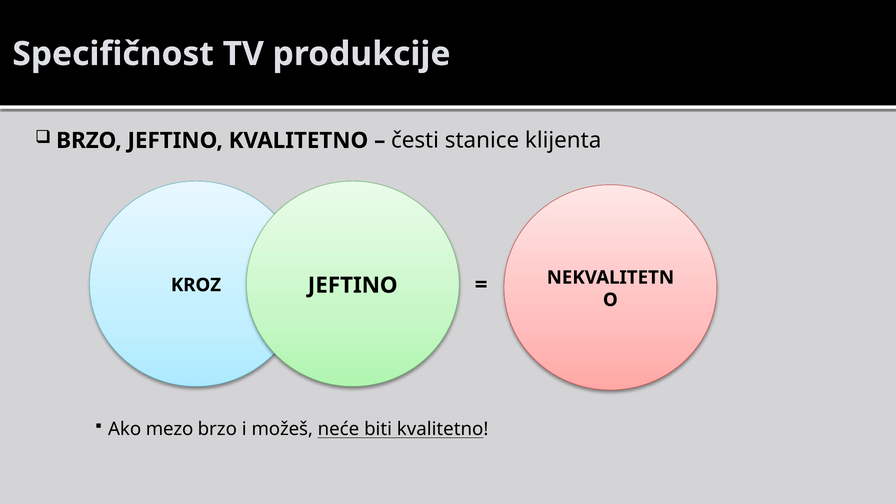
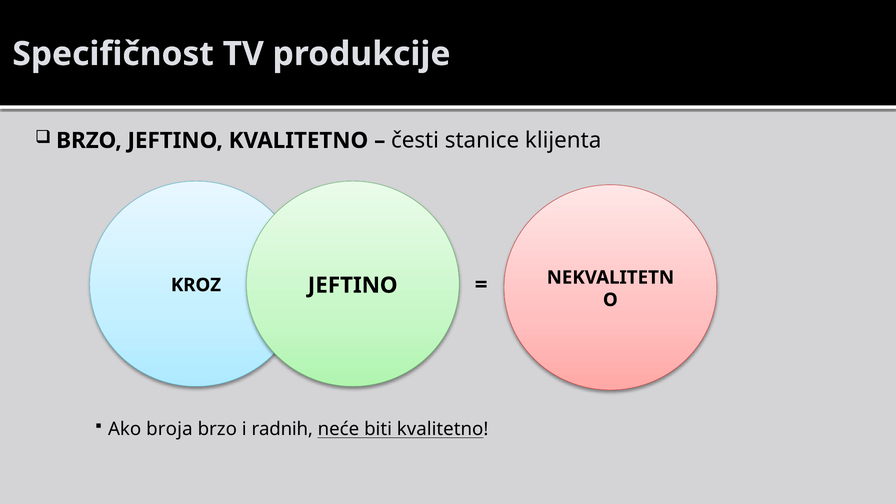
mezo: mezo -> broja (169, 429)
možeš: možeš -> radnih (282, 429)
